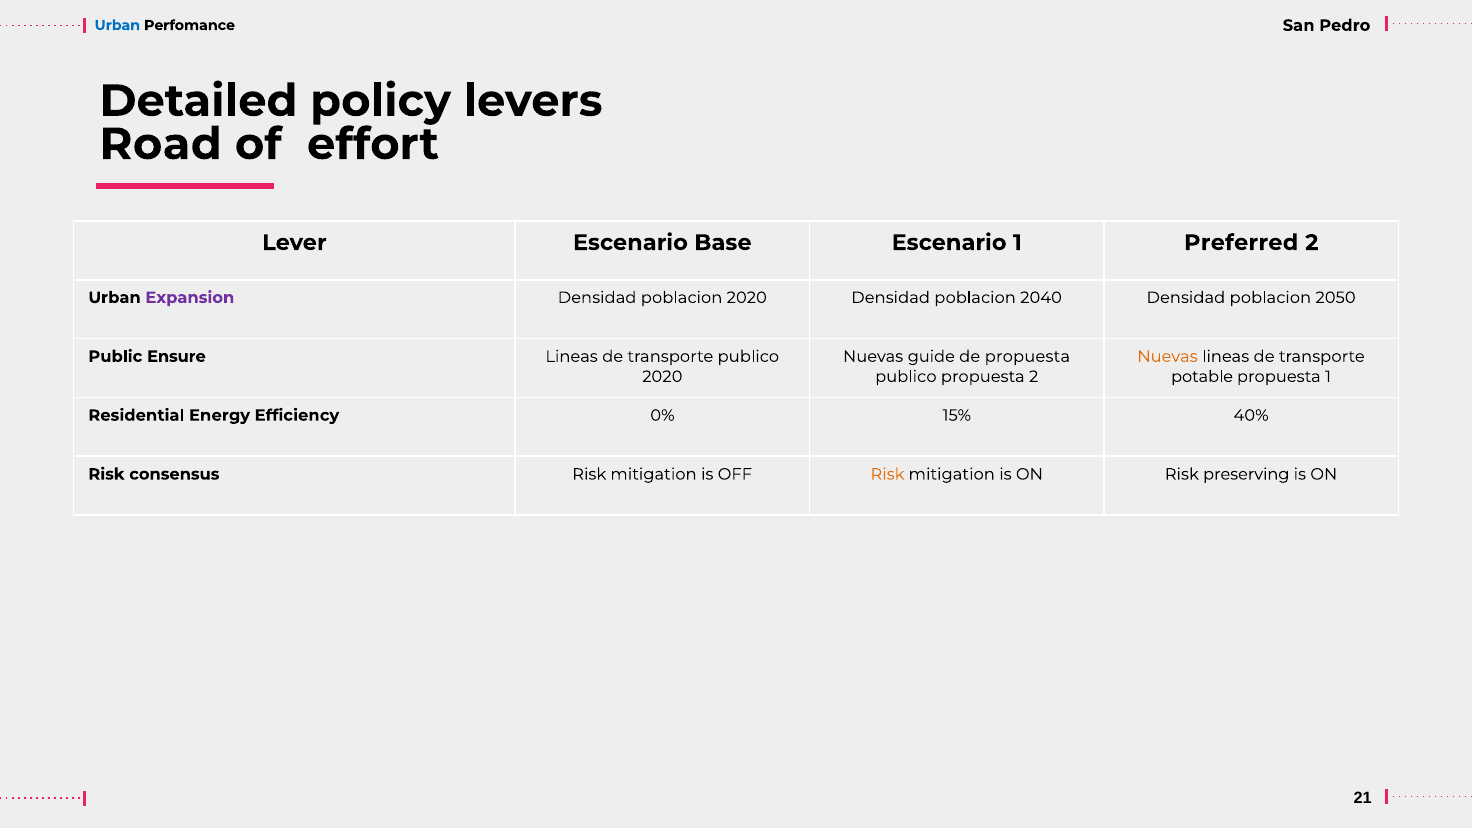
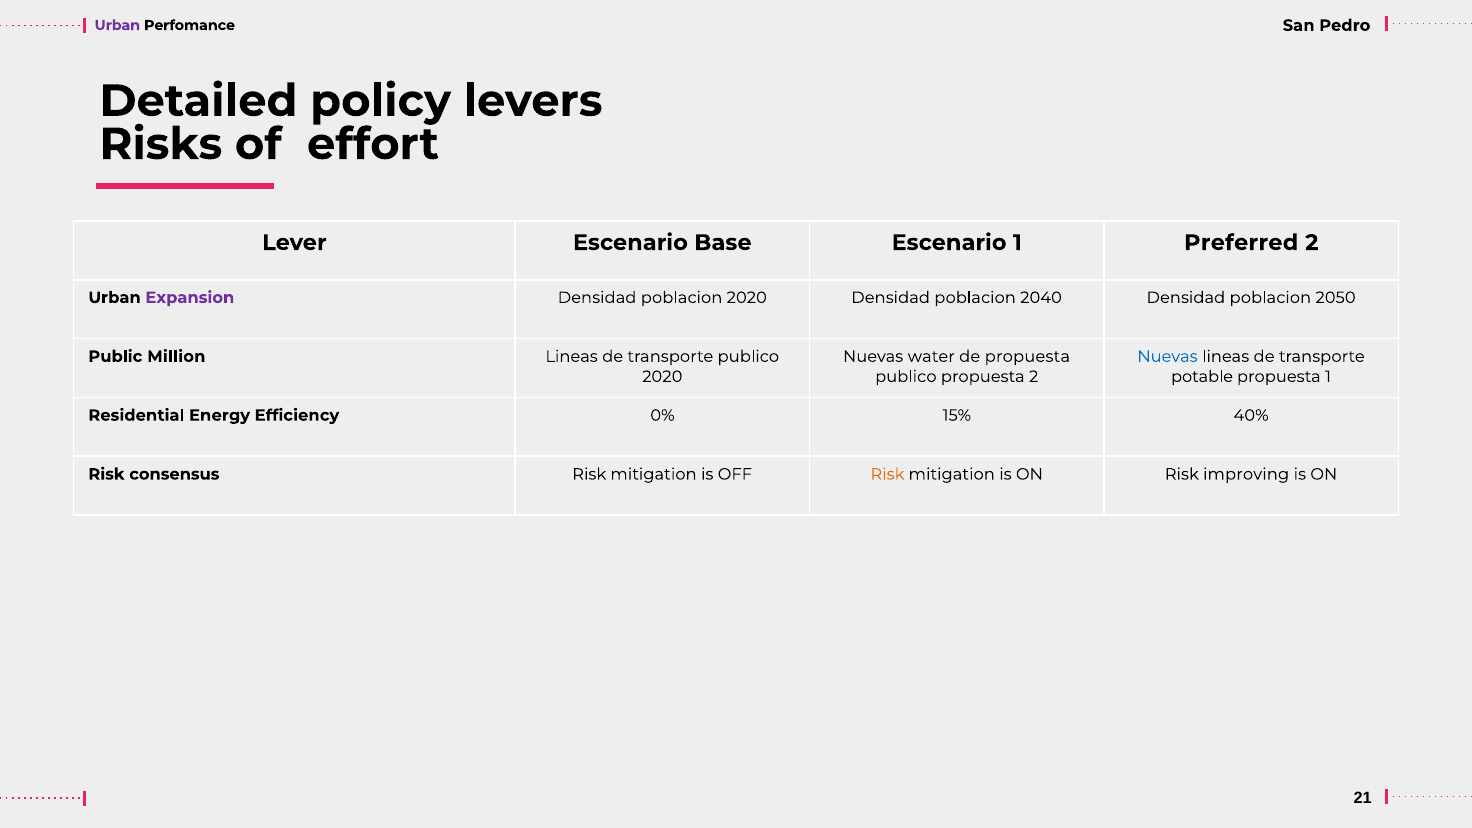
Urban colour: blue -> purple (117, 25)
Road: Road -> Risks (161, 144)
Ensure: Ensure -> Million (176, 356)
guide: guide -> water (931, 356)
Nuevas colour: orange -> blue (1168, 356)
preserving: preserving -> improving (1246, 474)
